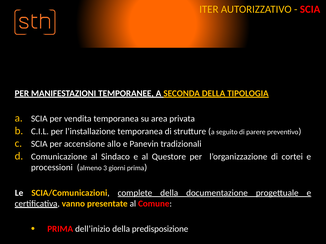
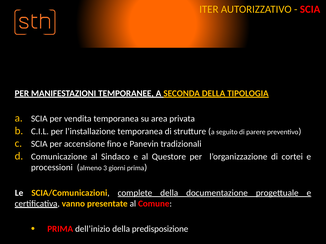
allo: allo -> fino (114, 144)
